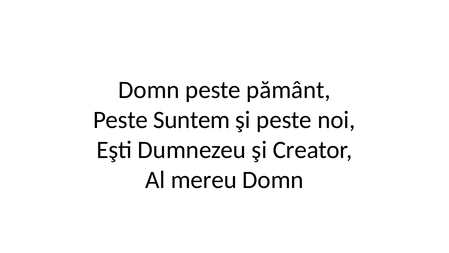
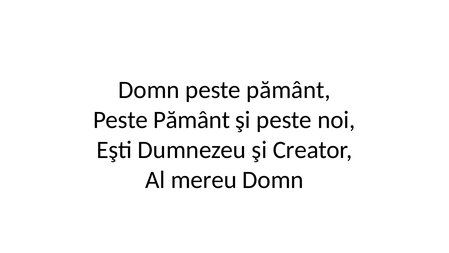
Suntem: Suntem -> Pământ (192, 120)
